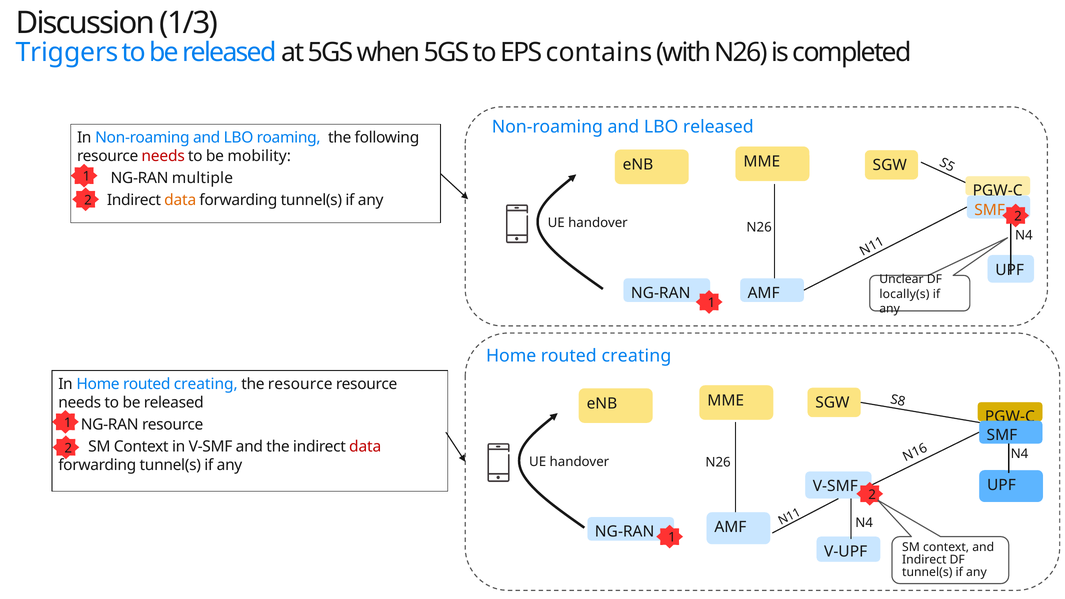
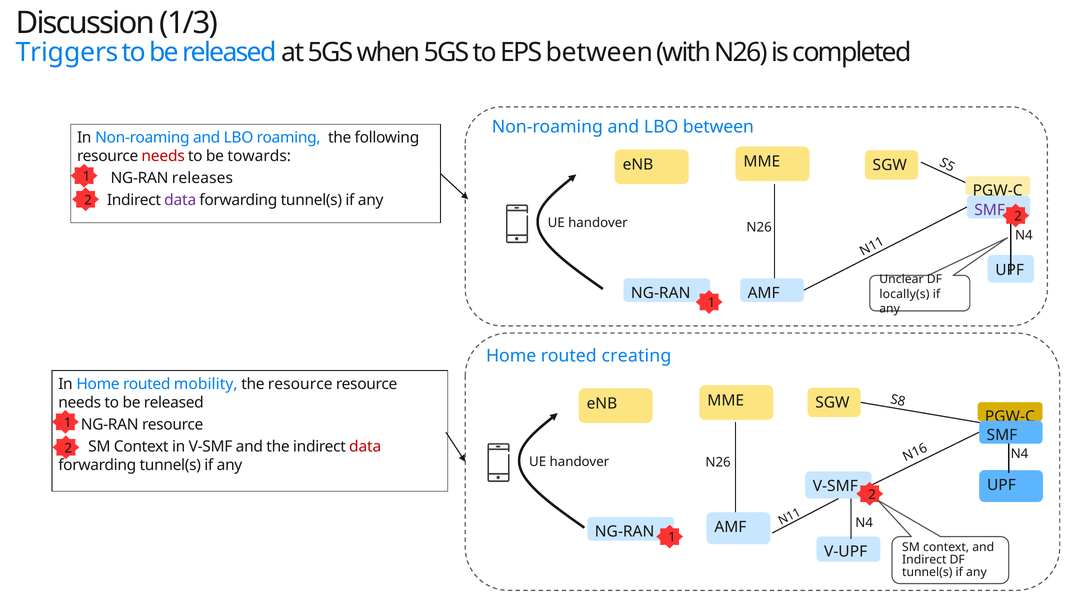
EPS contains: contains -> between (599, 53)
LBO released: released -> between (718, 127)
mobility: mobility -> towards (259, 156)
multiple: multiple -> releases (202, 178)
data colour: orange -> purple (180, 200)
SMF colour: orange -> purple (990, 210)
In Home routed creating: creating -> mobility (206, 384)
